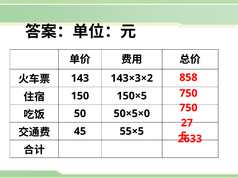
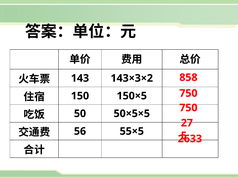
50×5×0: 50×5×0 -> 50×5×5 (132, 114)
45: 45 -> 56 (80, 132)
